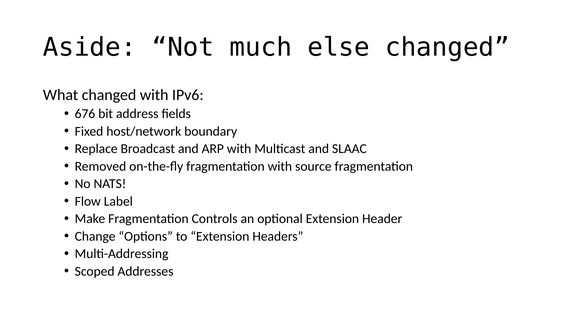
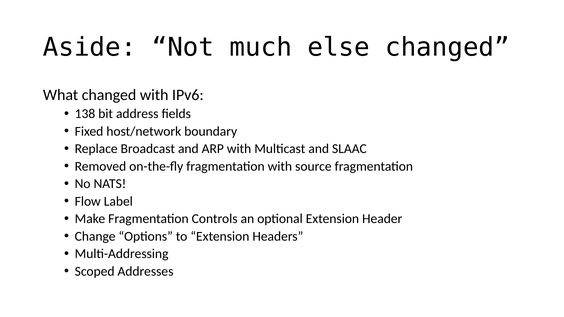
676: 676 -> 138 (85, 114)
